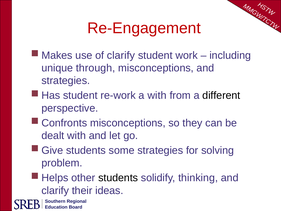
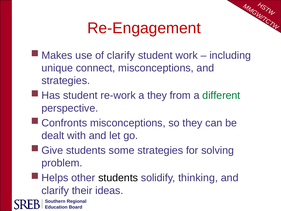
through: through -> connect (96, 68)
a with: with -> they (157, 95)
different colour: black -> green (221, 95)
